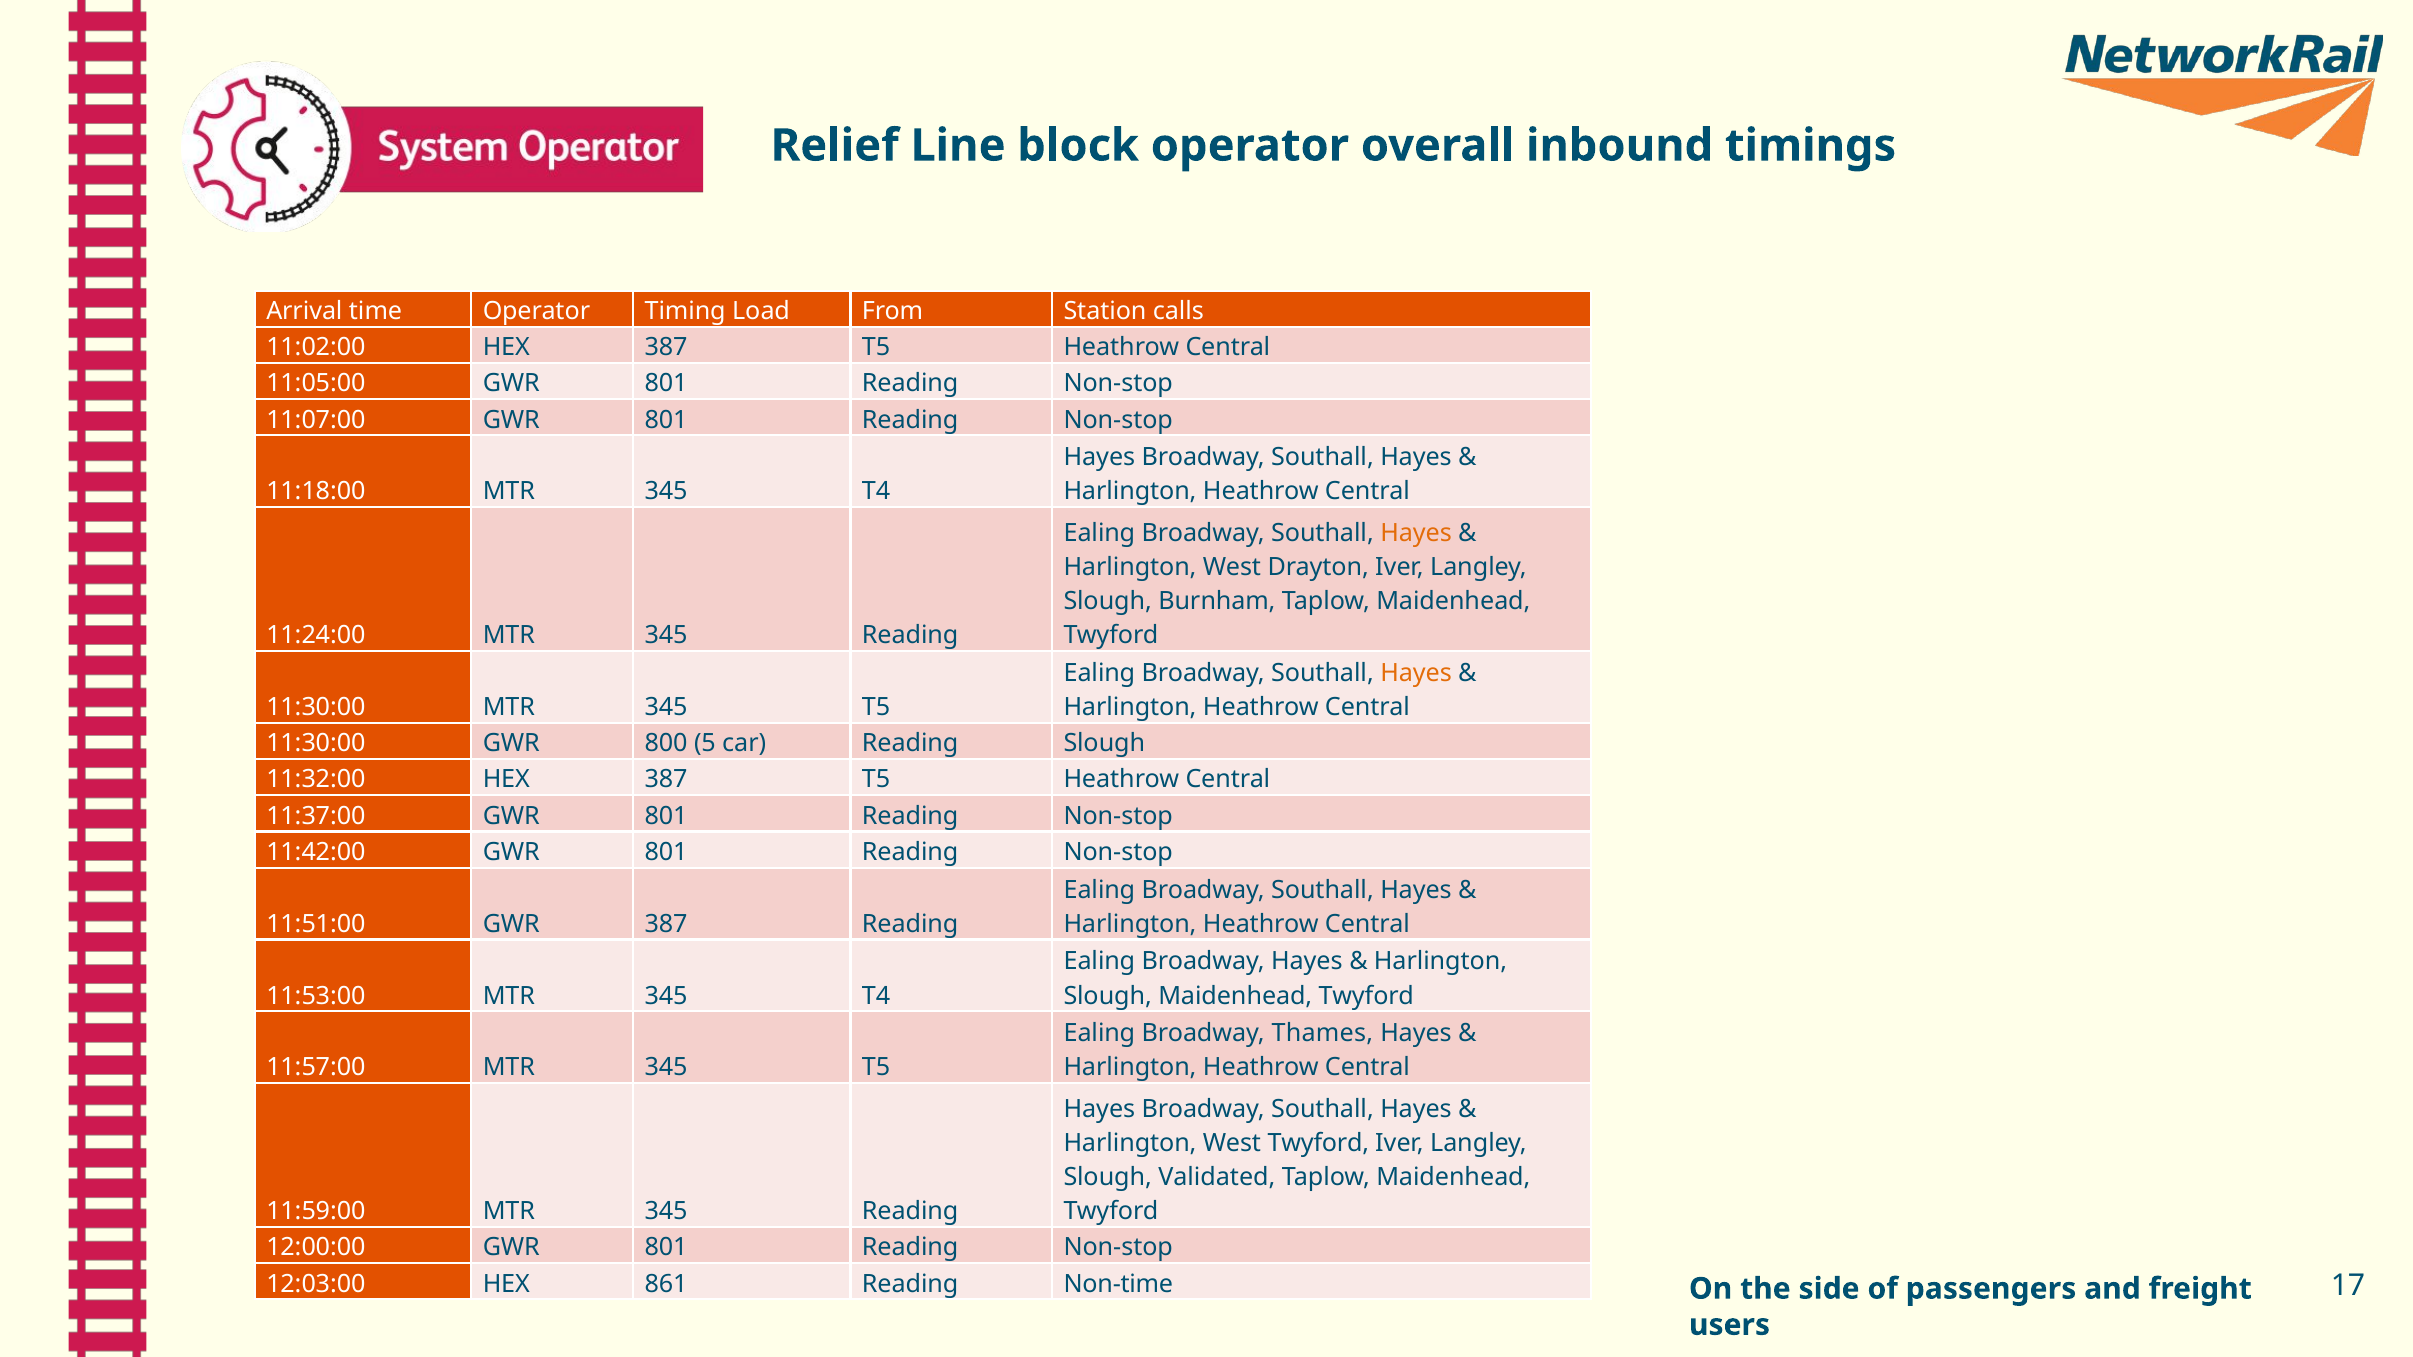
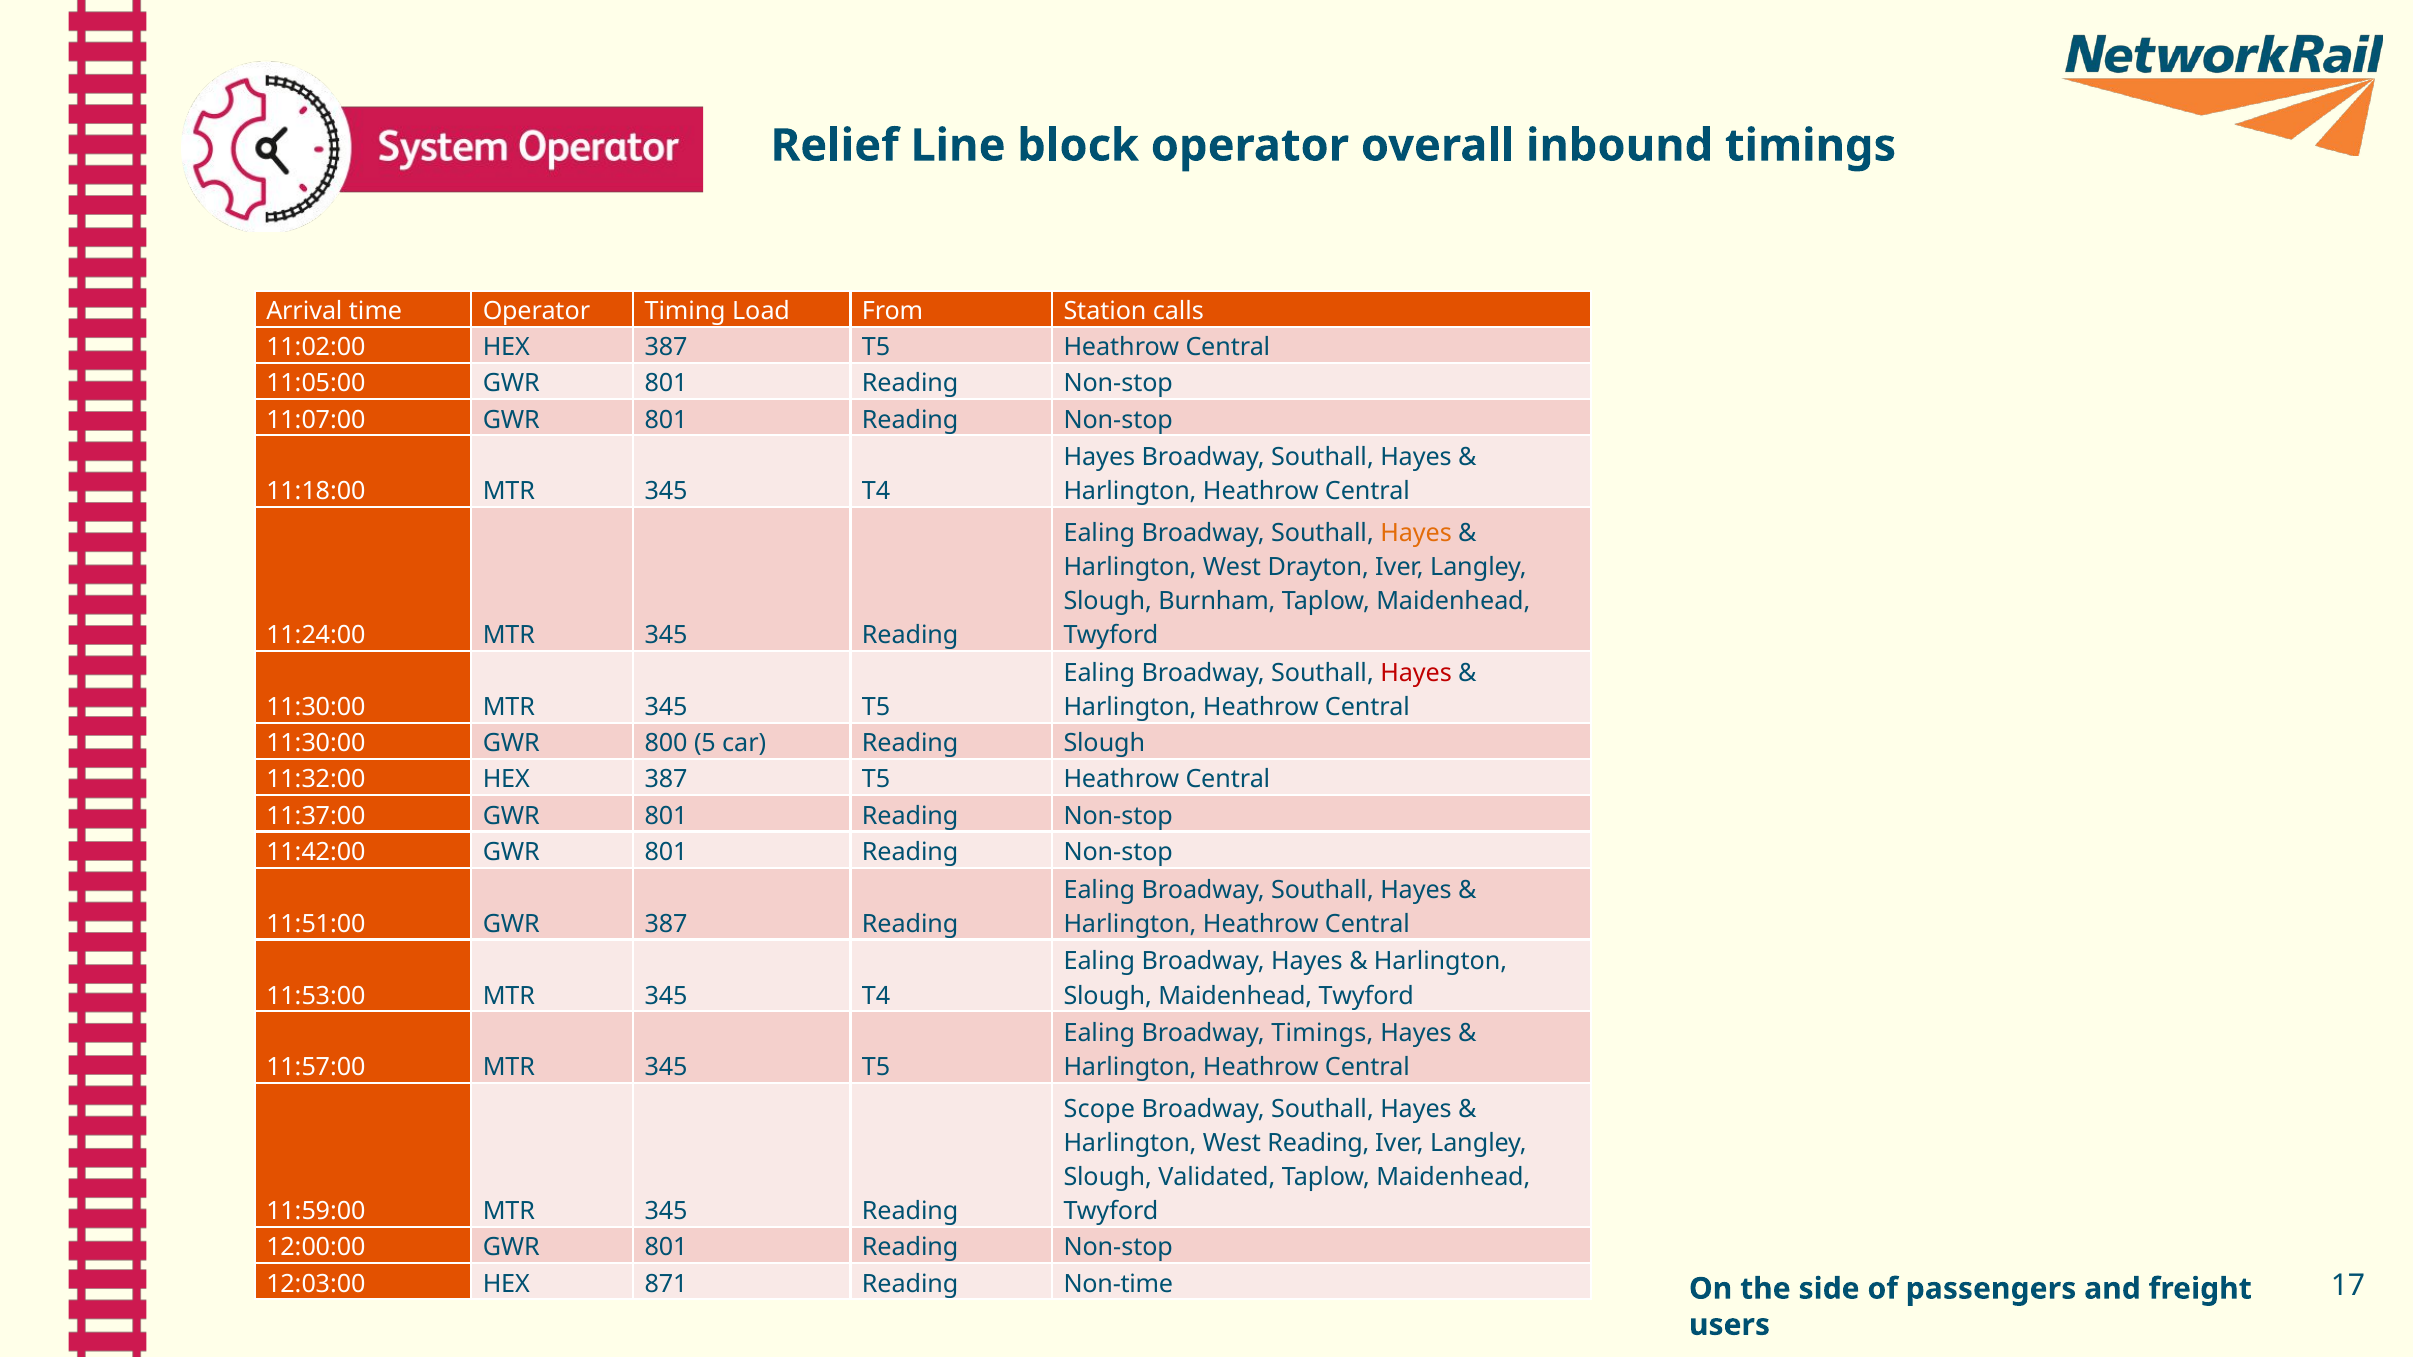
Hayes colour: orange -> red (1416, 673)
Broadway Thames: Thames -> Timings (1322, 1034)
Hayes: Hayes -> Scope (1099, 1109)
West Twyford: Twyford -> Reading (1318, 1143)
861: 861 -> 871 (666, 1284)
